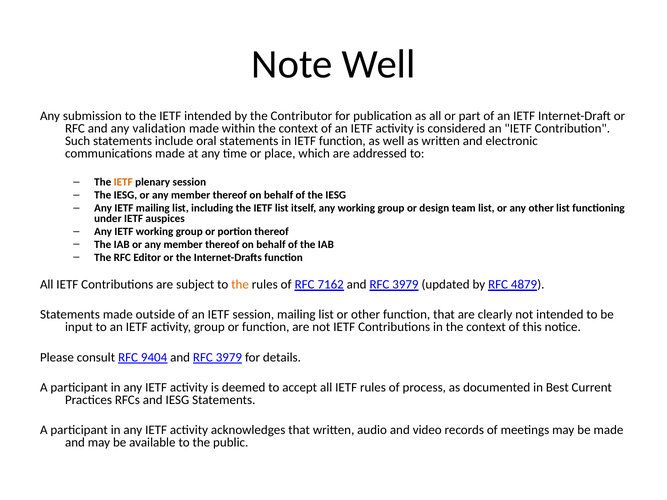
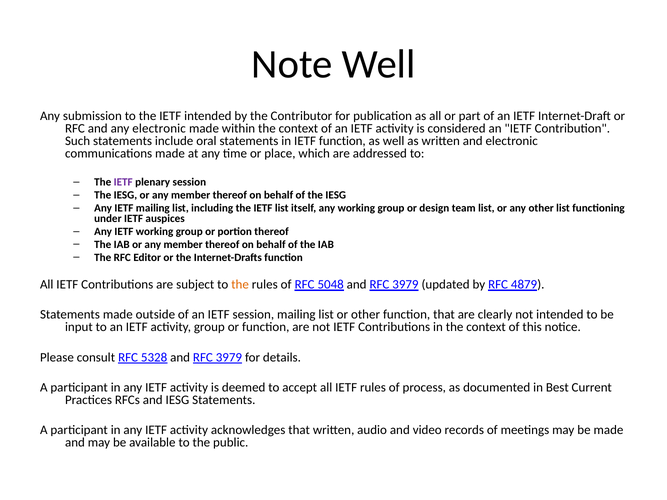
any validation: validation -> electronic (159, 129)
IETF colour: orange -> purple (123, 182)
7162: 7162 -> 5048 (331, 285)
9404: 9404 -> 5328 (154, 357)
